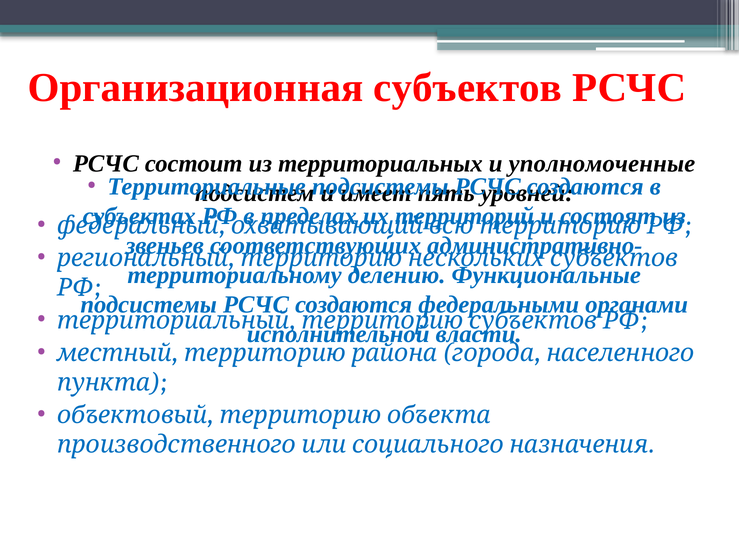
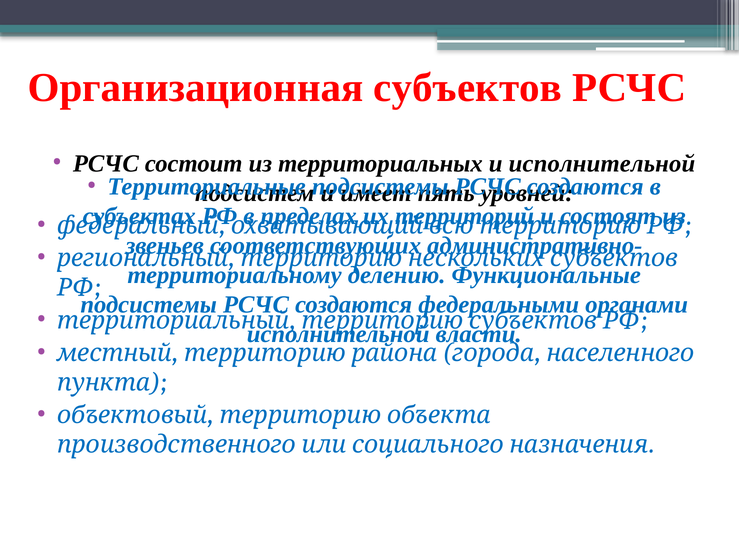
и уполномоченные: уполномоченные -> исполнительной (602, 164)
